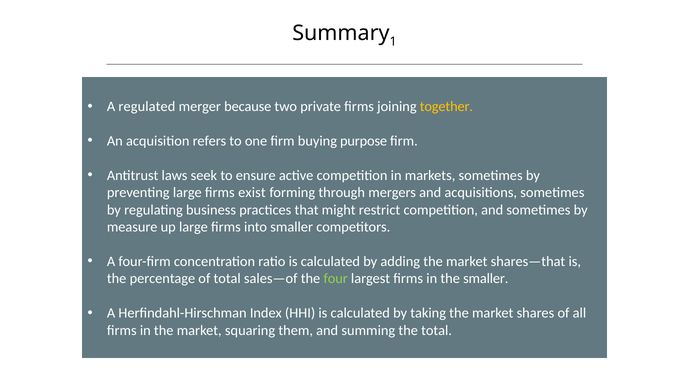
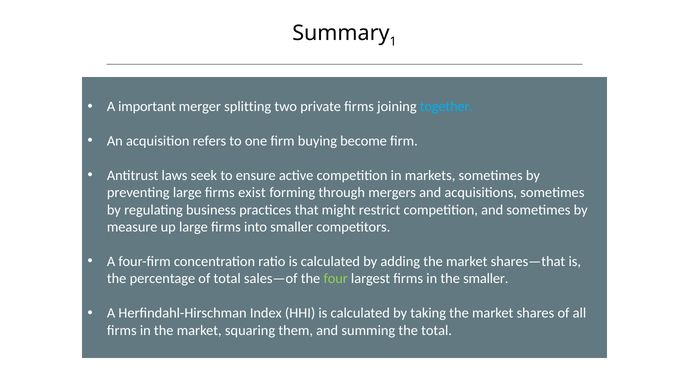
regulated: regulated -> important (147, 107)
because: because -> splitting (248, 107)
together colour: yellow -> light blue (446, 107)
purpose: purpose -> become (364, 141)
